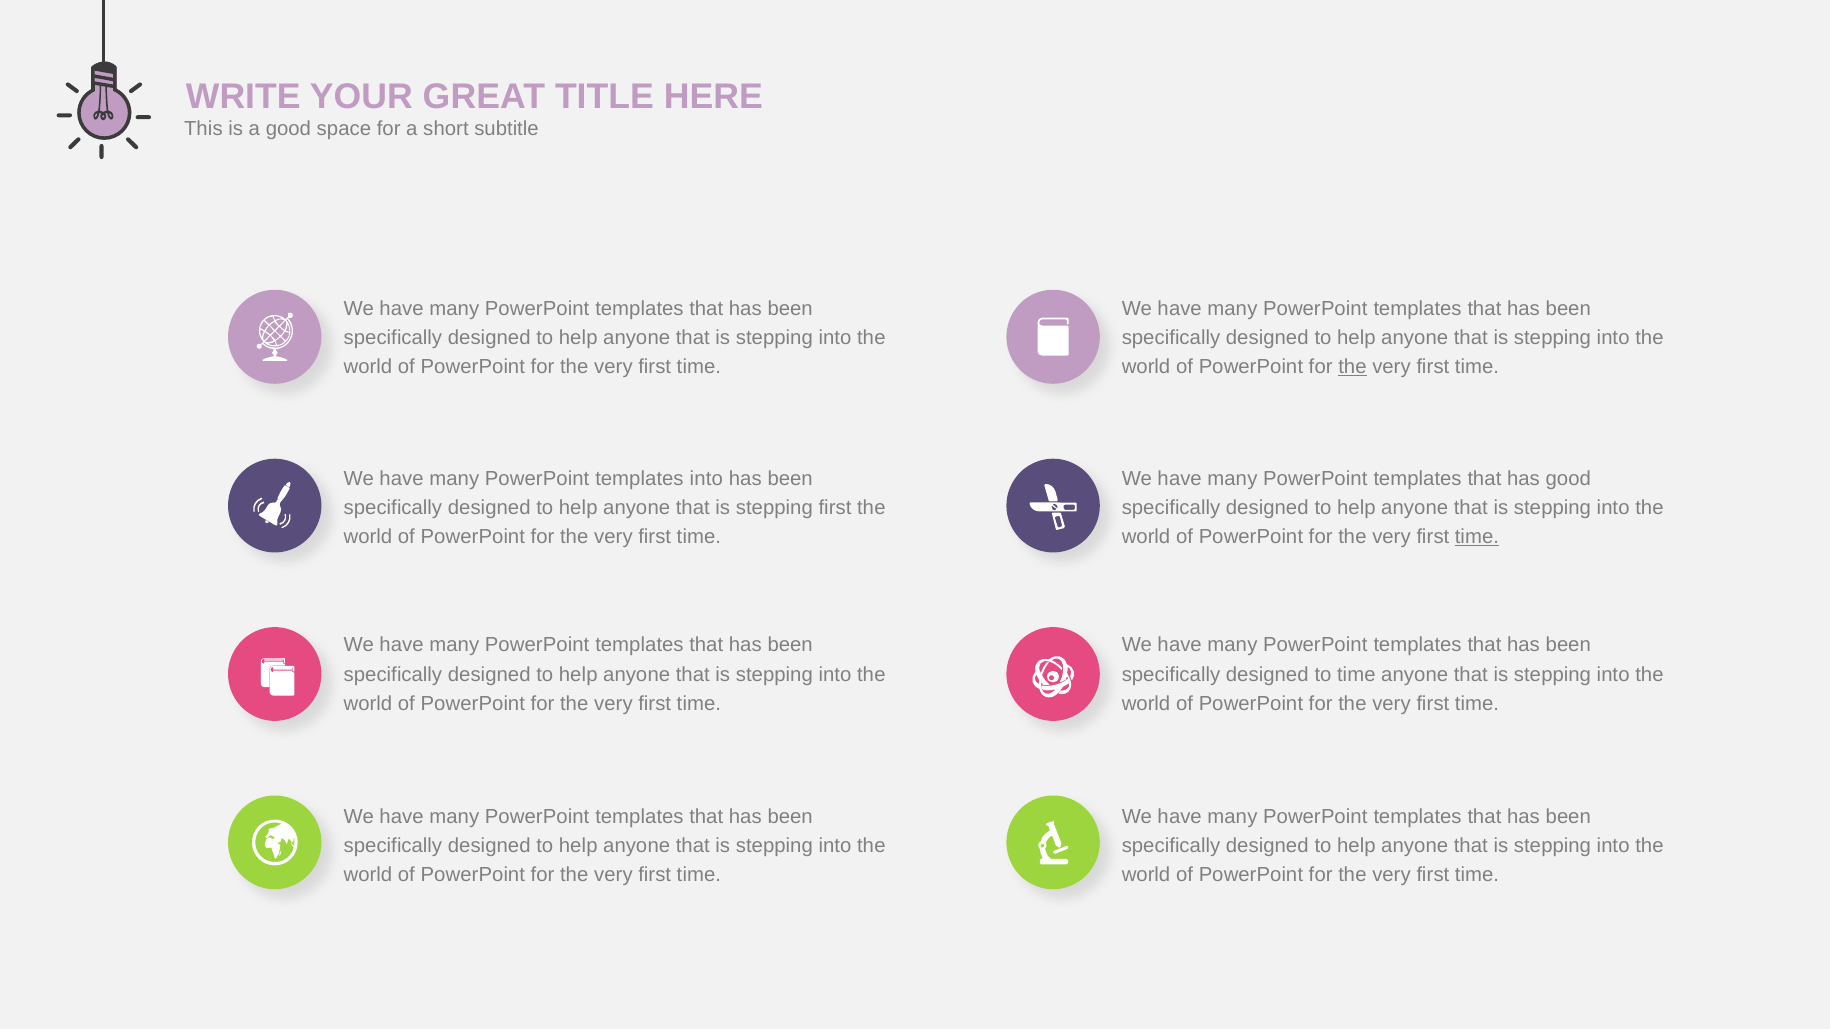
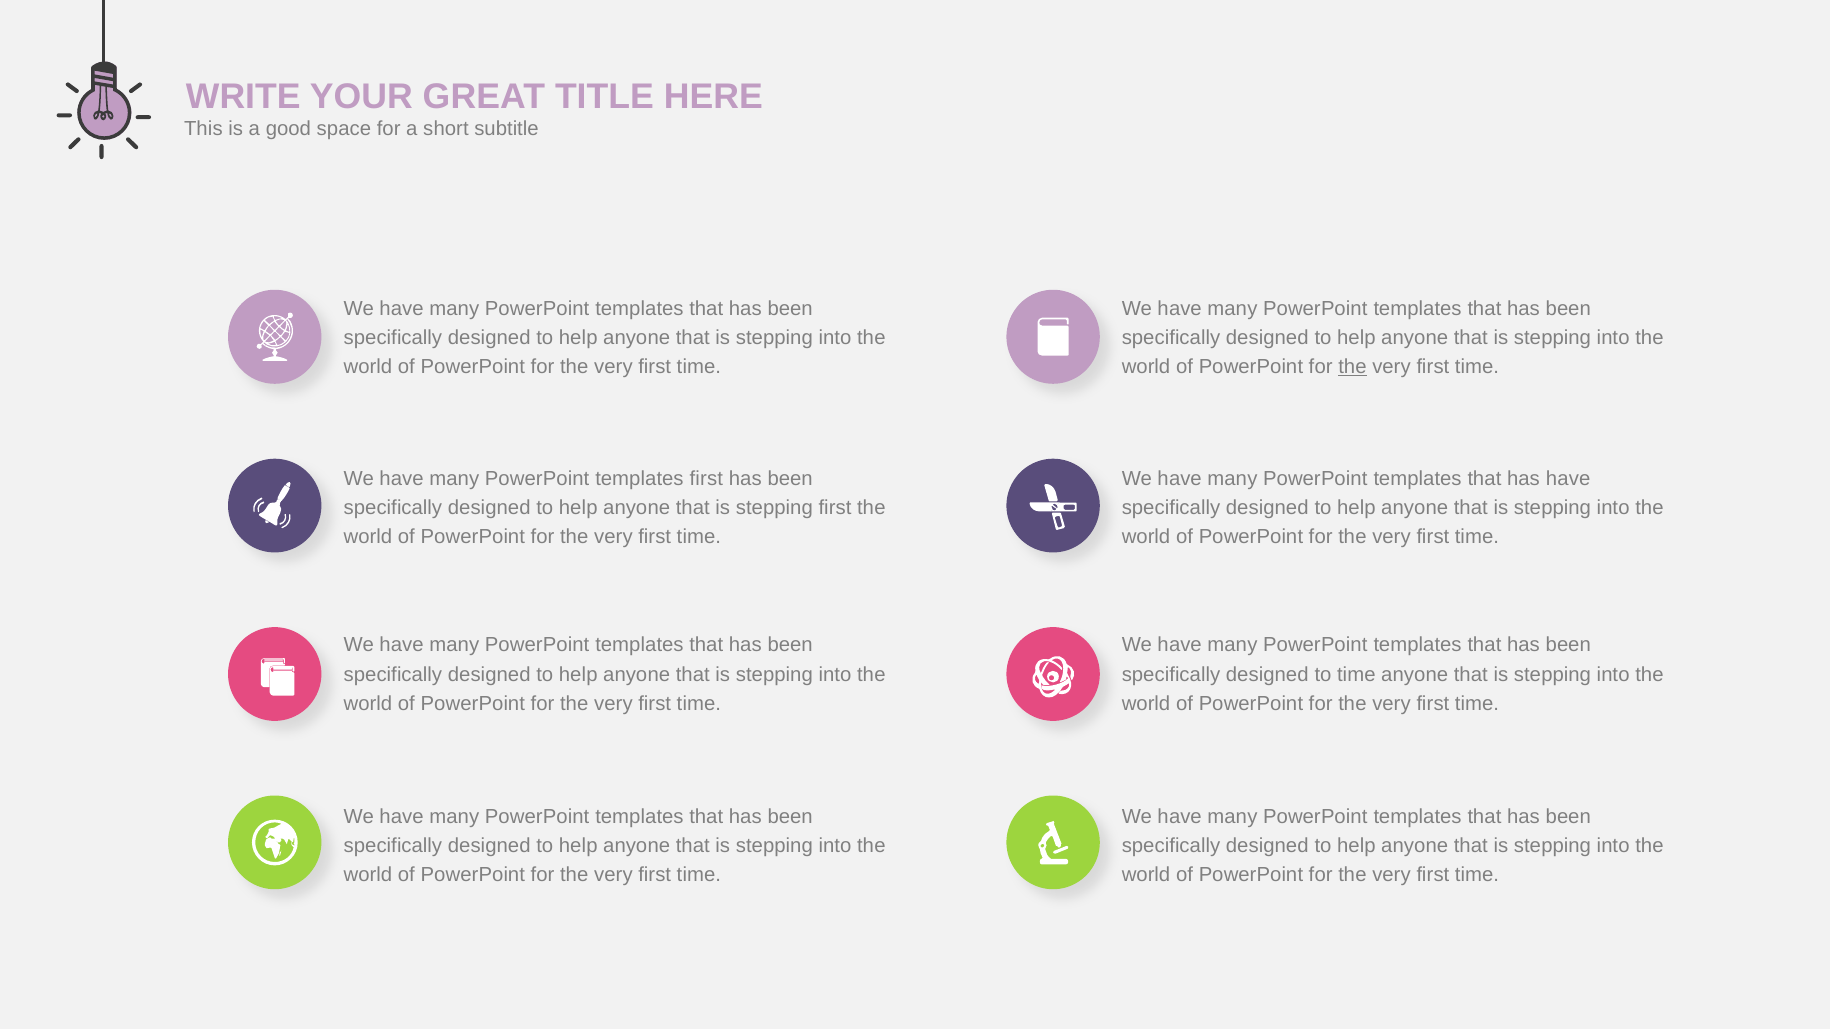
templates into: into -> first (706, 479)
has good: good -> have (1568, 479)
time underline: present -> none (1477, 537)
